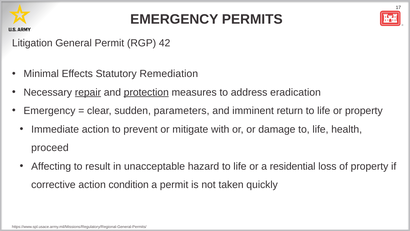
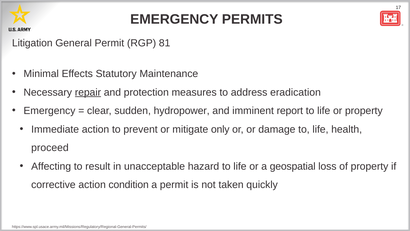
42: 42 -> 81 (165, 43)
Remediation: Remediation -> Maintenance (169, 74)
protection underline: present -> none (146, 92)
parameters: parameters -> hydropower (182, 111)
return: return -> report (290, 111)
with: with -> only (220, 129)
residential: residential -> geospatial (293, 166)
